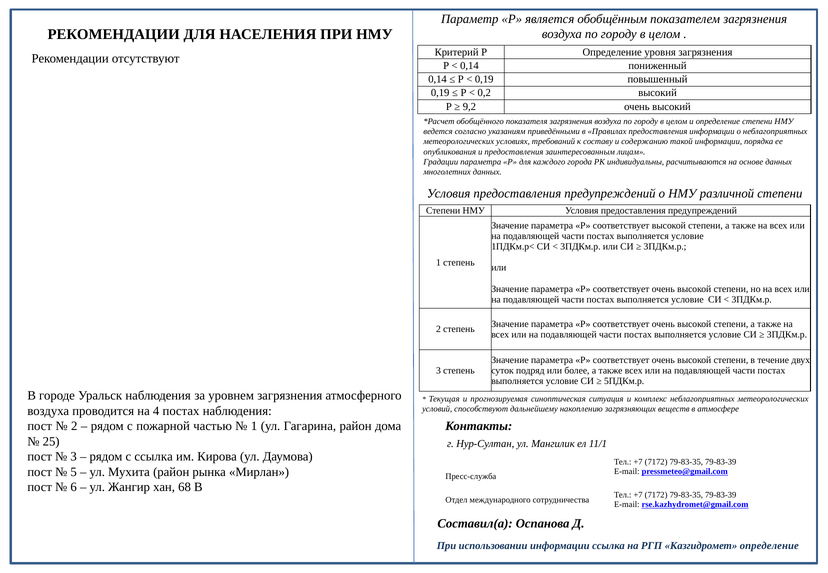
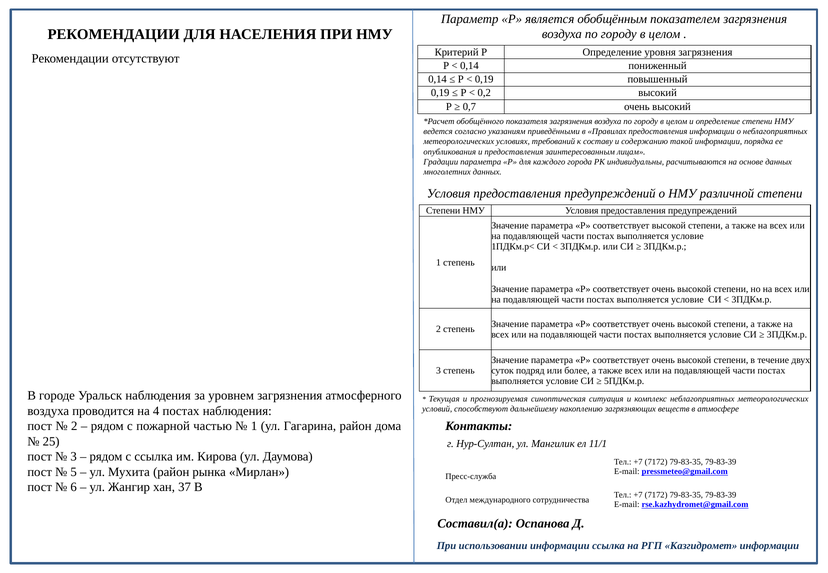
9,2: 9,2 -> 0,7 (469, 107)
68: 68 -> 37 (185, 487)
Казгидромет определение: определение -> информации (769, 546)
